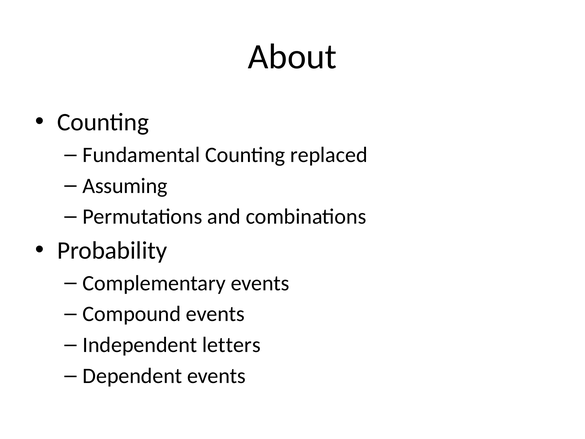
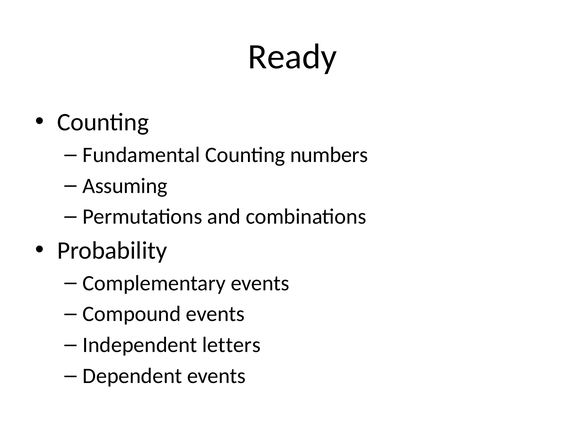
About: About -> Ready (292, 57)
replaced: replaced -> numbers (329, 155)
